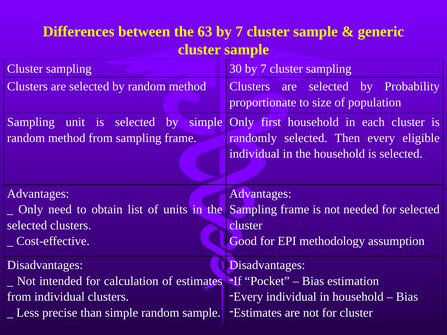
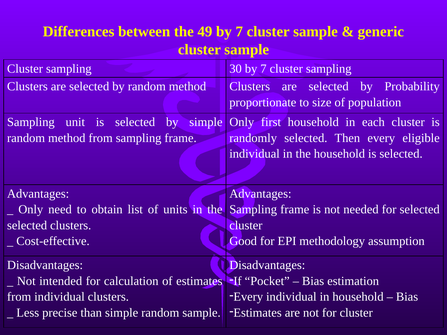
63: 63 -> 49 (205, 32)
